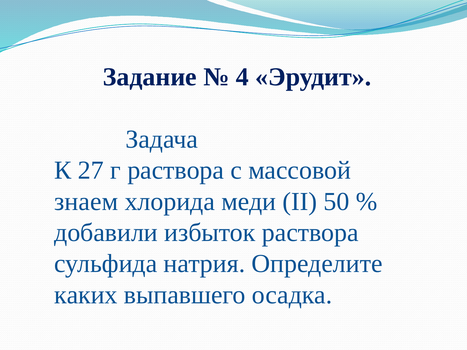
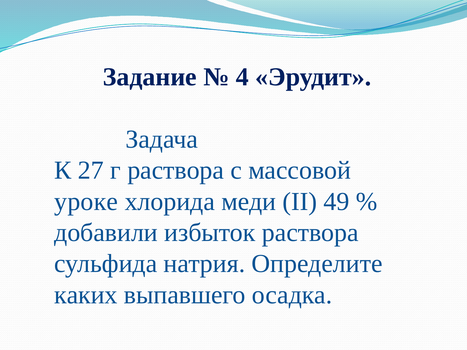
знаем: знаем -> уроке (86, 202)
50: 50 -> 49 (336, 202)
